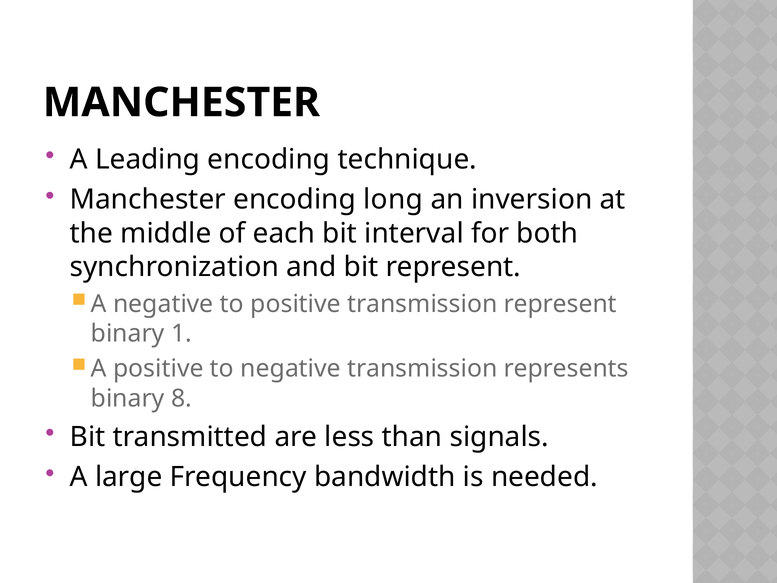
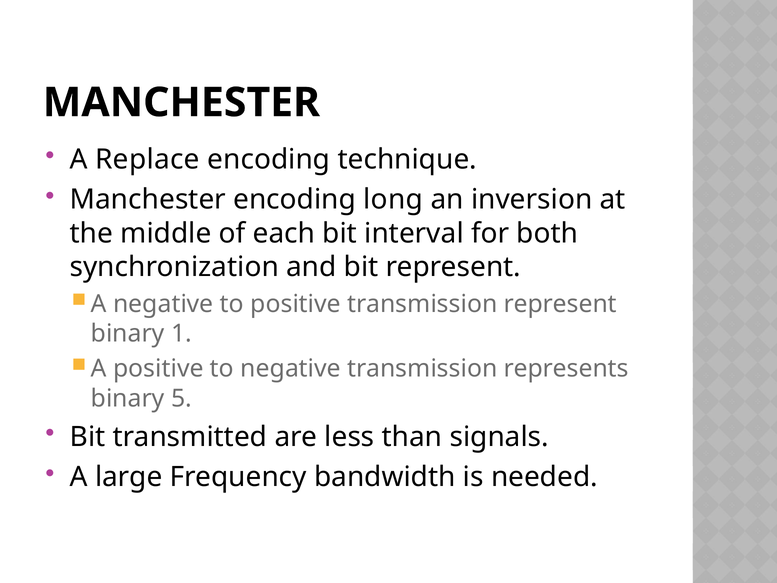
Leading: Leading -> Replace (147, 159)
8: 8 -> 5 (181, 398)
